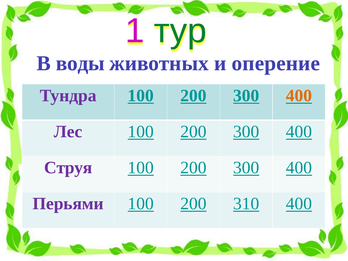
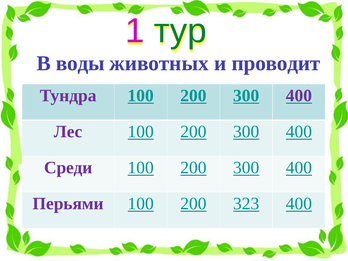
оперение: оперение -> проводит (276, 63)
400 colour: orange -> purple (299, 96)
Струя: Струя -> Среди (68, 168)
310: 310 -> 323 (246, 204)
